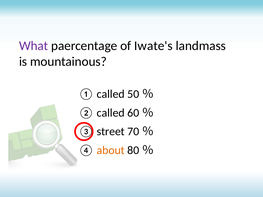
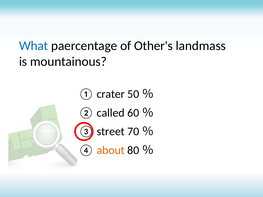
What colour: purple -> blue (34, 46)
Iwate's: Iwate's -> Other's (153, 46)
① called: called -> crater (111, 94)
